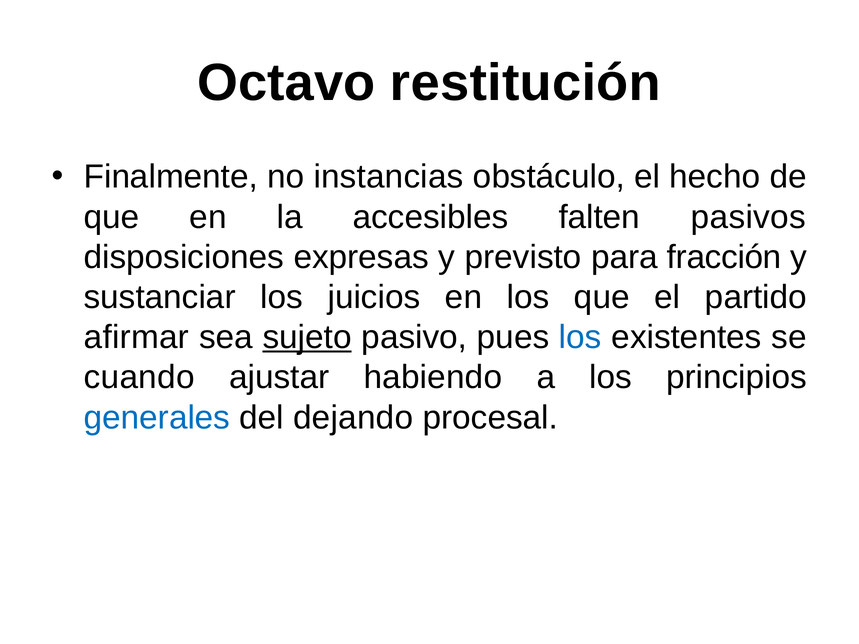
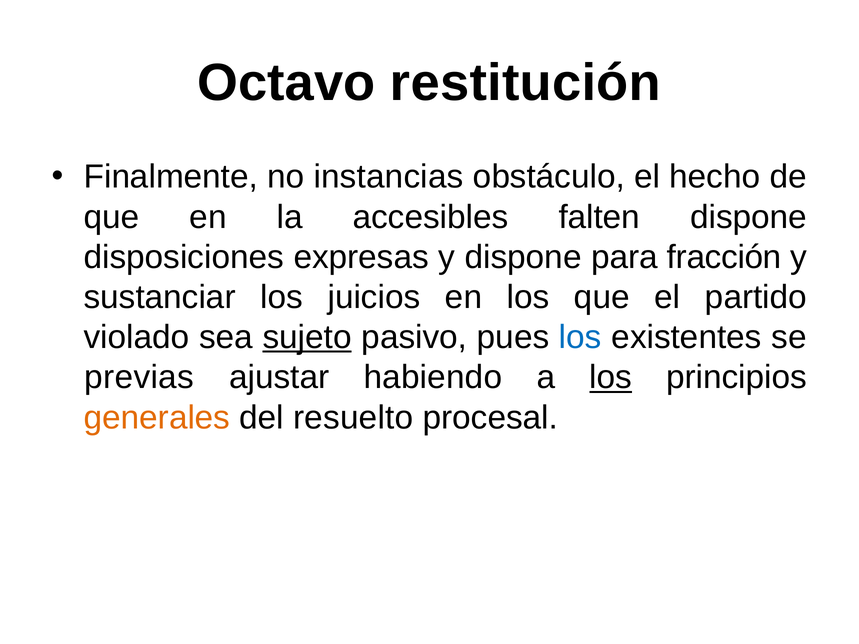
falten pasivos: pasivos -> dispone (749, 217)
y previsto: previsto -> dispone (523, 257)
afirmar: afirmar -> violado (137, 337)
cuando: cuando -> previas (139, 378)
los underline: none -> present (611, 378)
generales colour: blue -> orange (157, 418)
dejando: dejando -> resuelto (353, 418)
